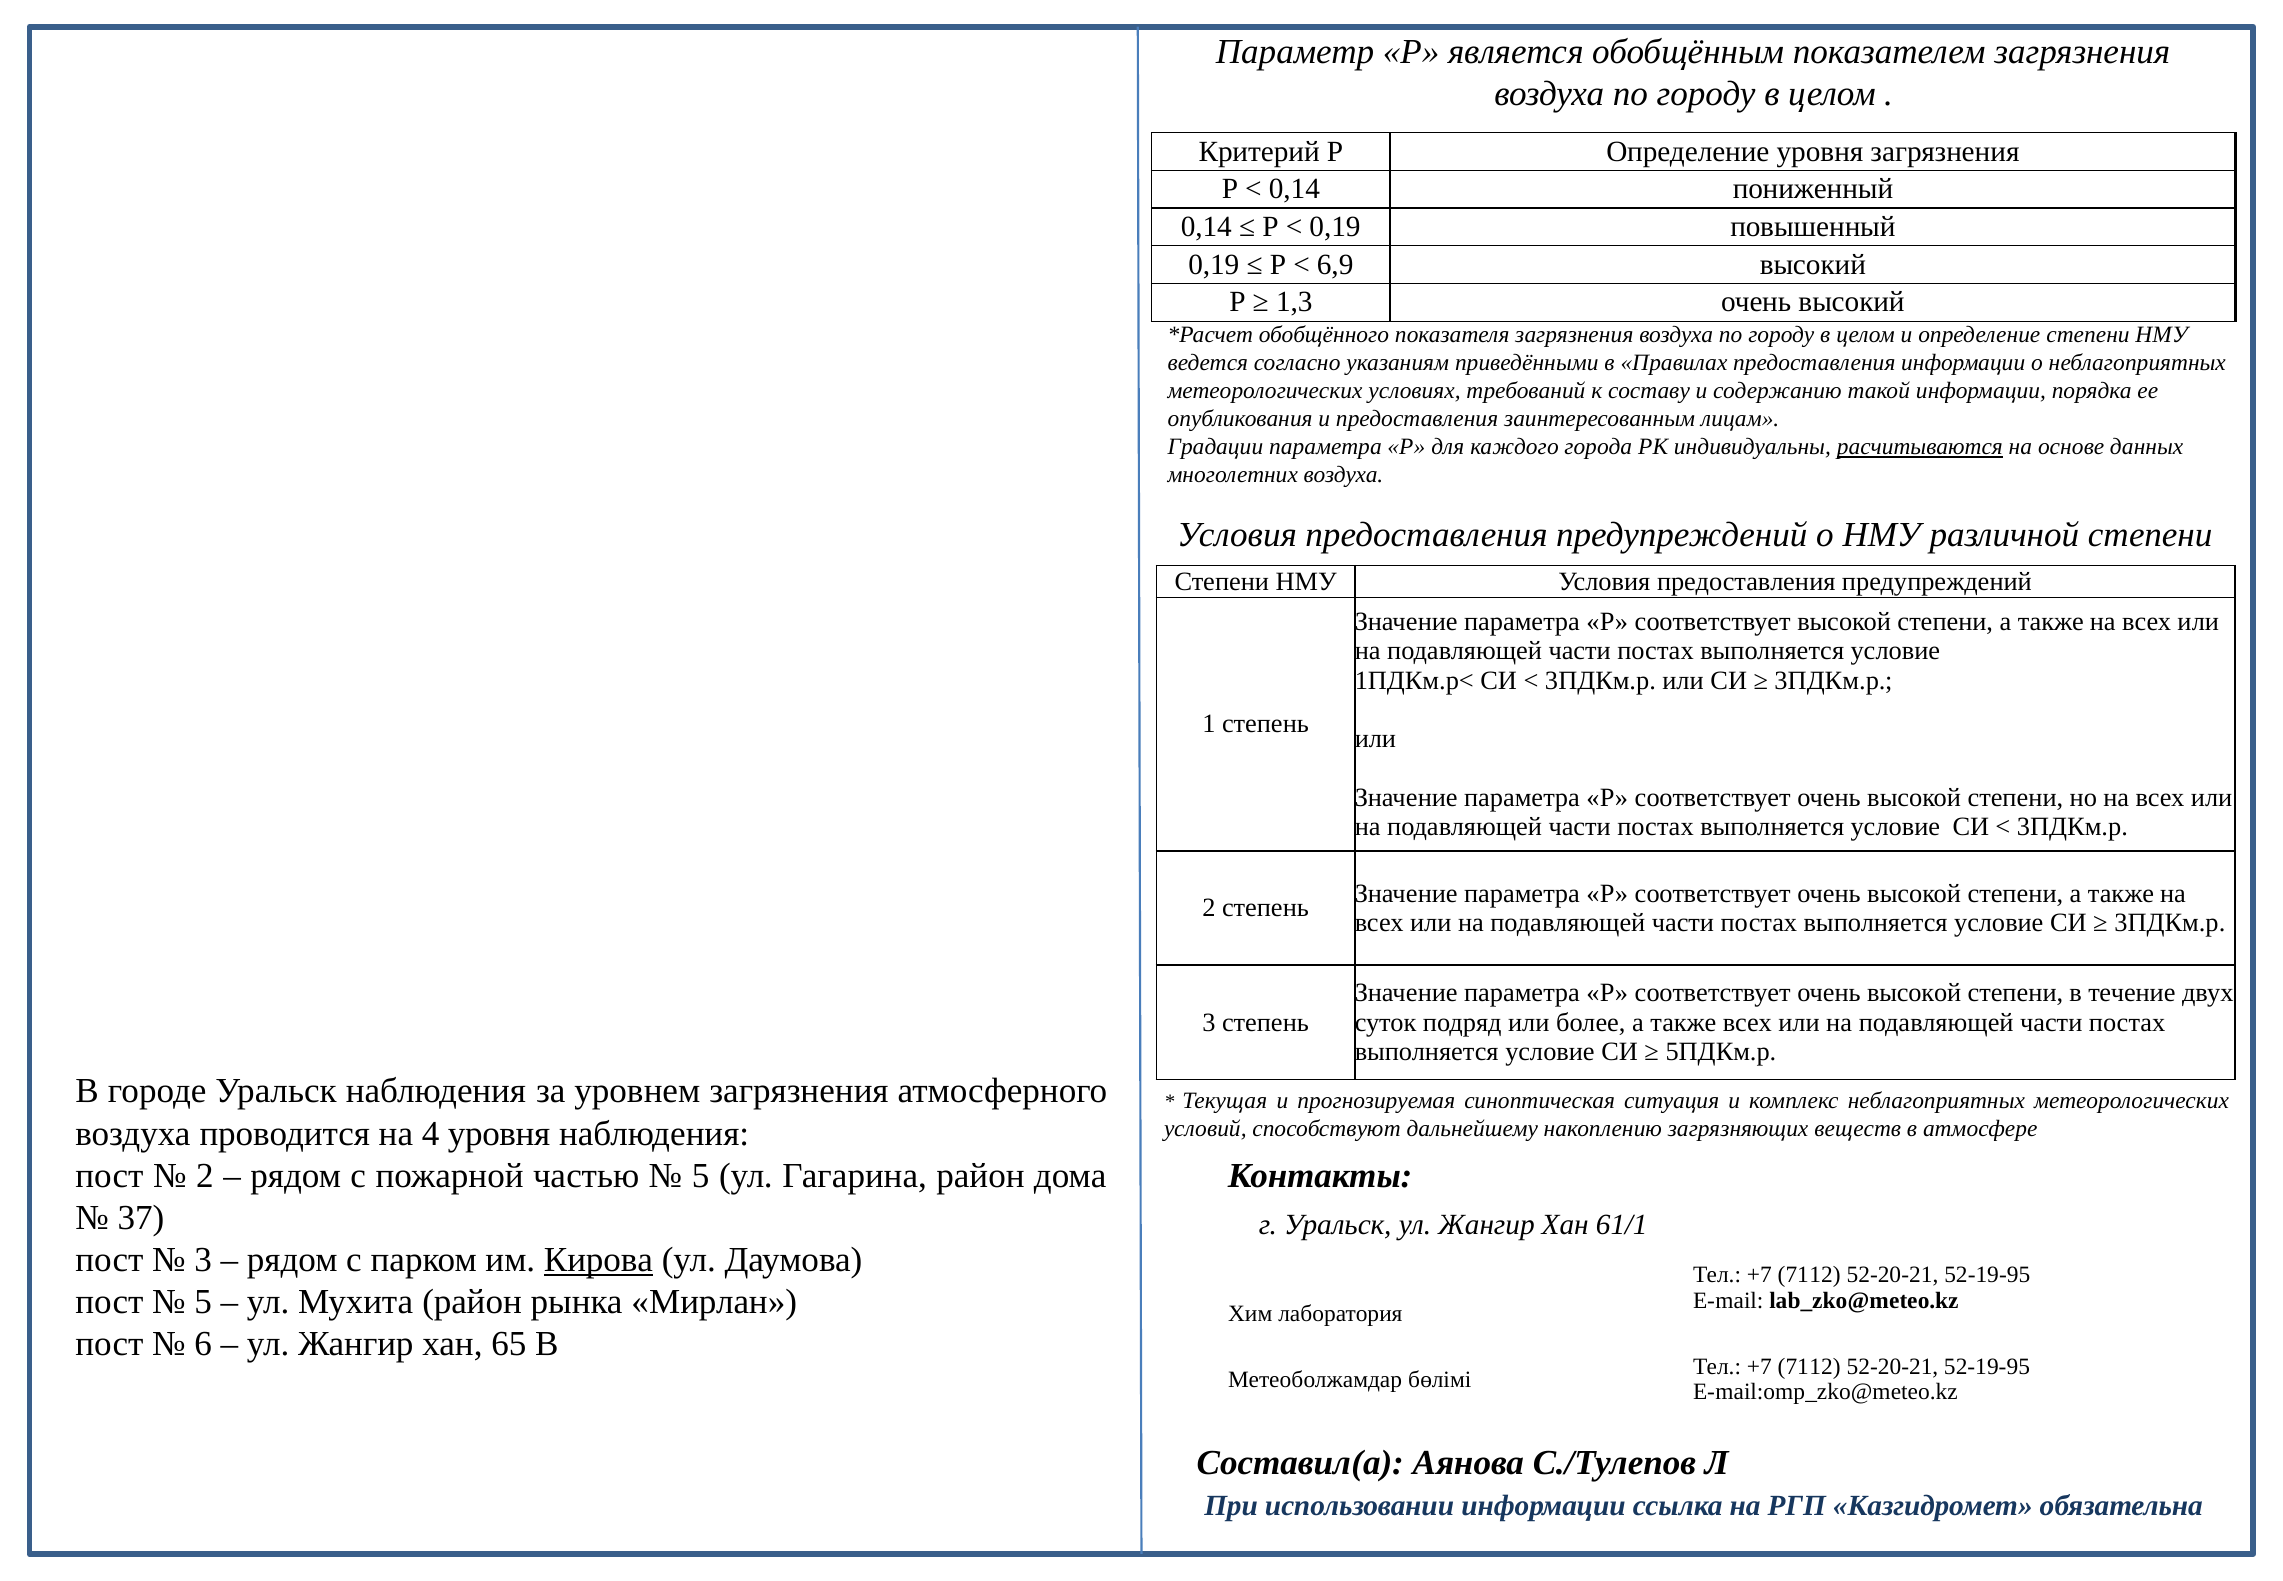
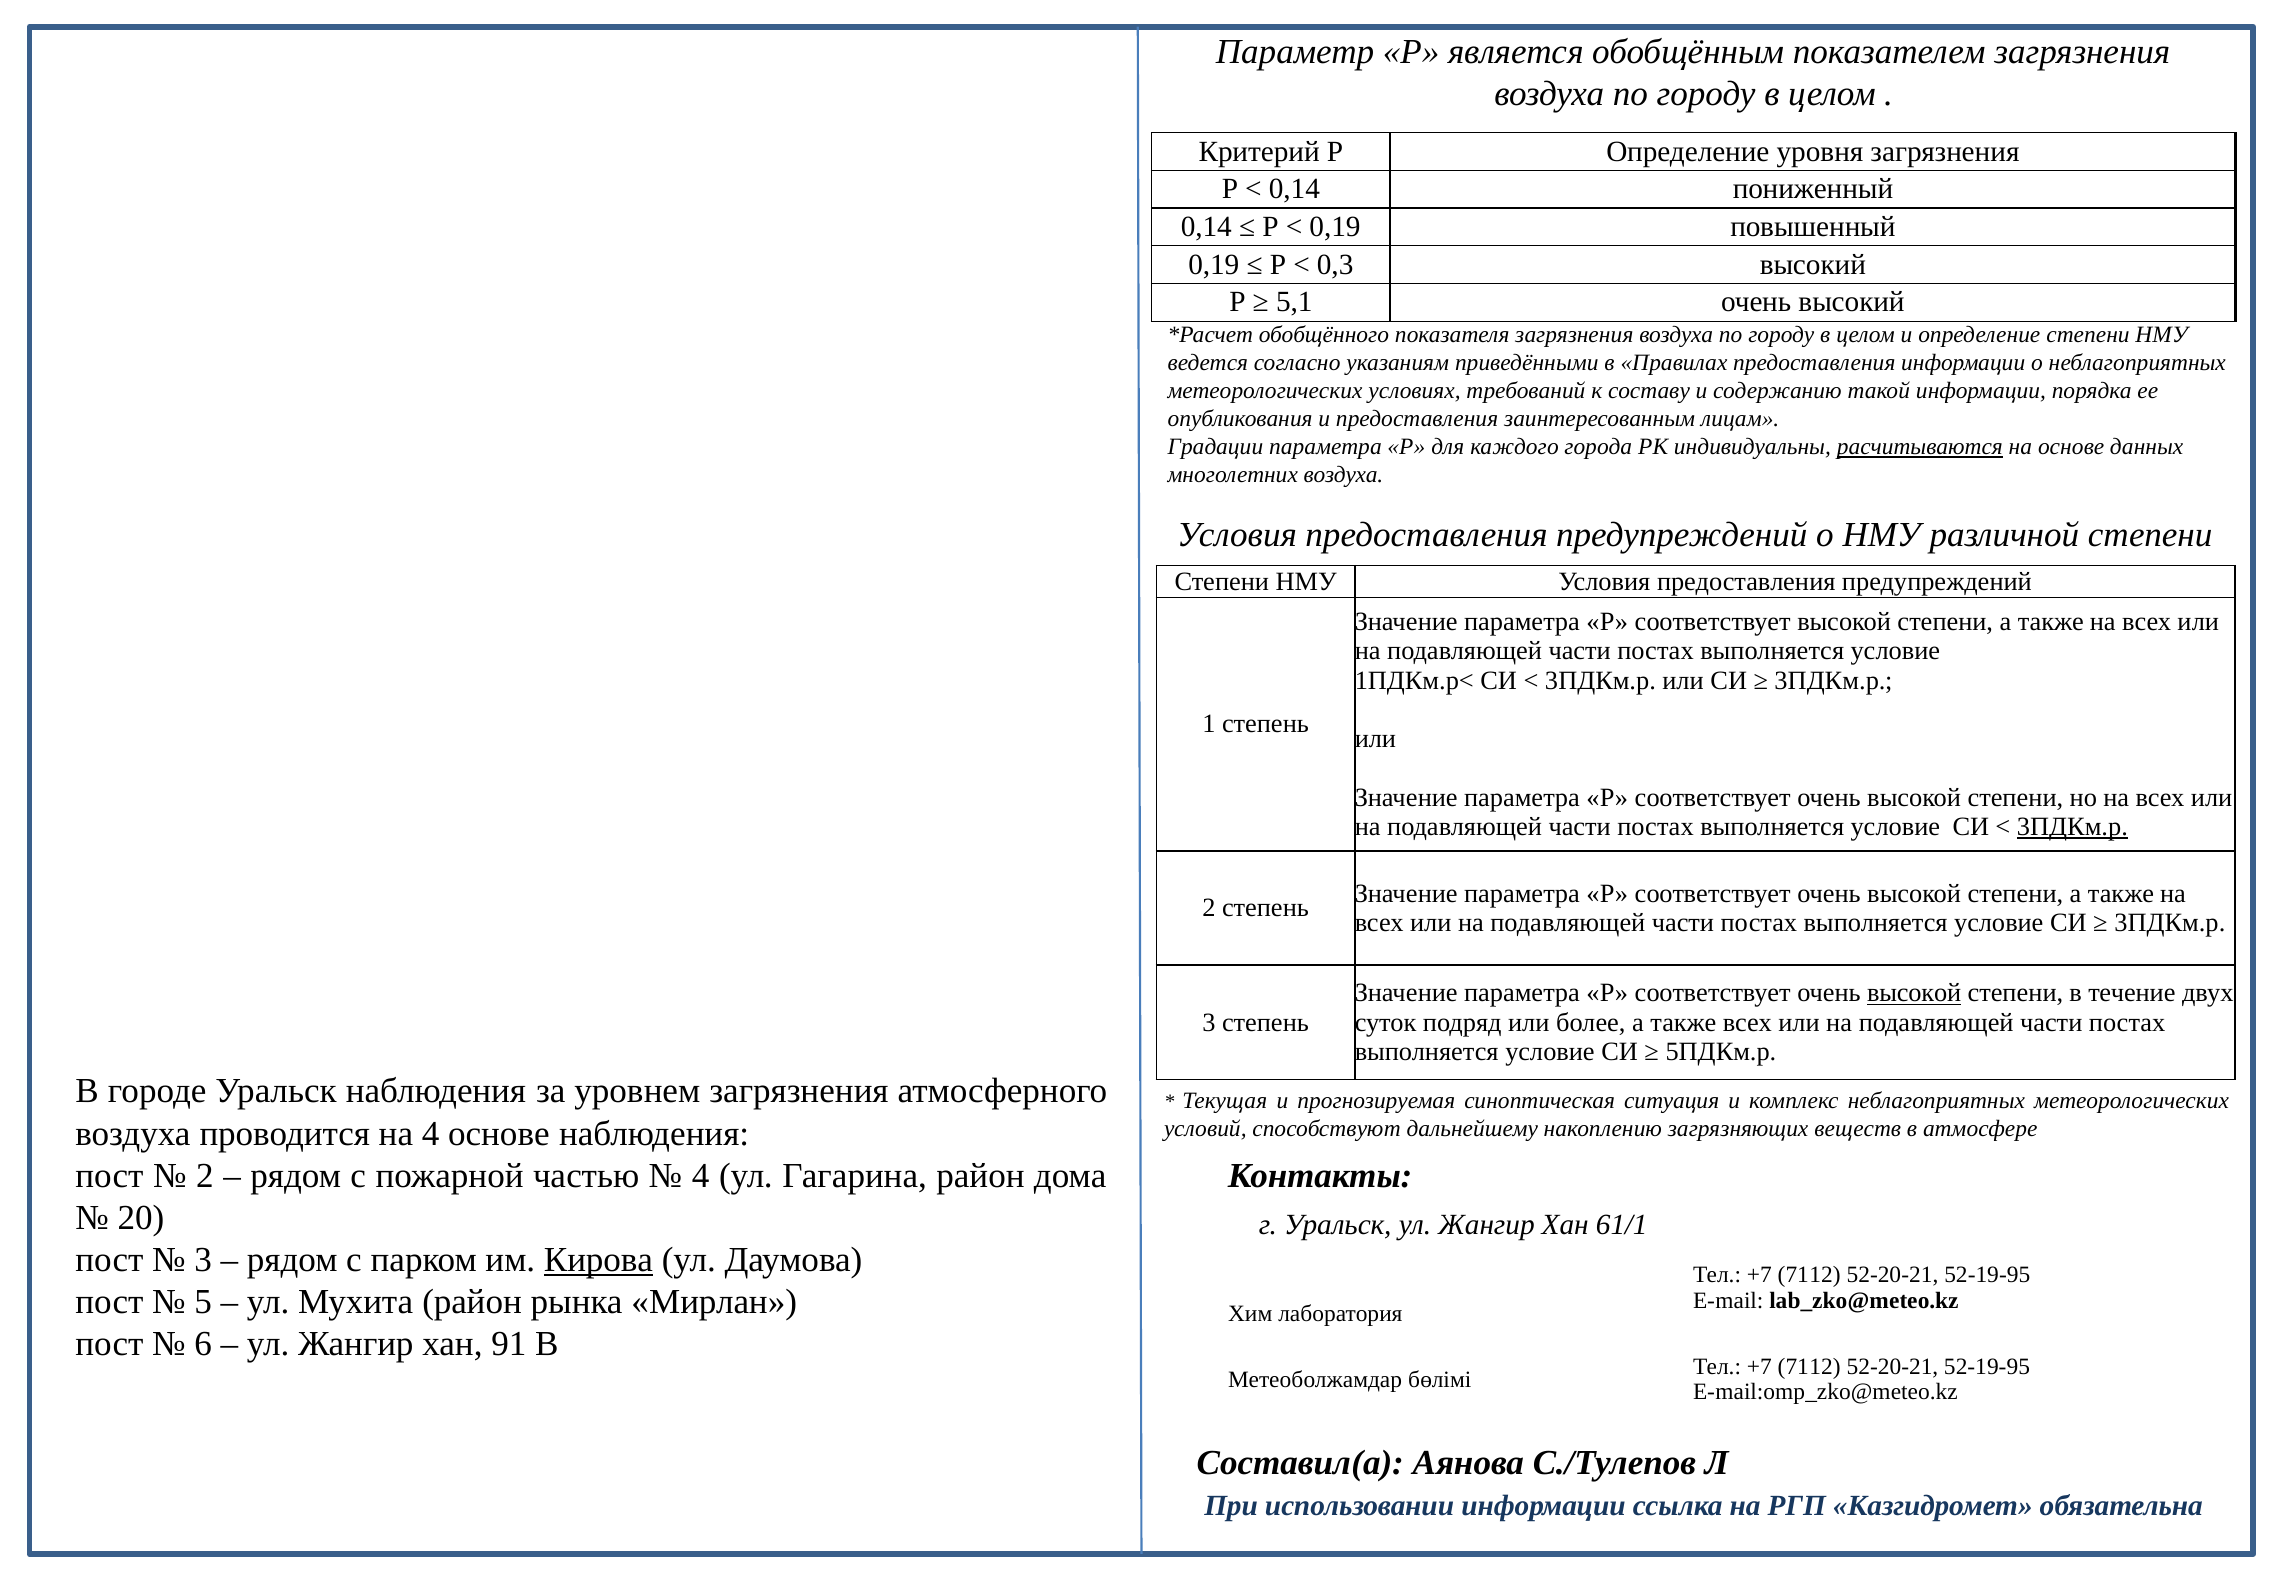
6,9: 6,9 -> 0,3 (1335, 264)
1,3: 1,3 -> 5,1 (1294, 302)
3ПДКм.р underline: none -> present (2072, 826)
высокой underline: none -> present (1914, 993)
4 уровня: уровня -> основе (499, 1133)
5: 5 -> 4 (701, 1175)
37: 37 -> 20 (141, 1217)
65: 65 -> 91 (509, 1344)
